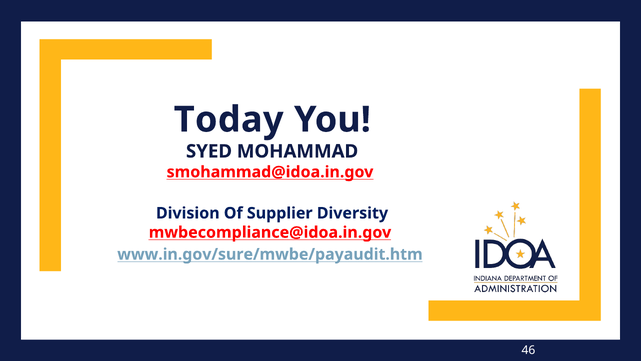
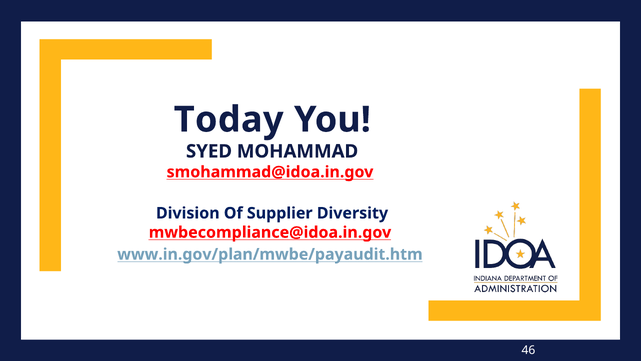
www.in.gov/sure/mwbe/payaudit.htm: www.in.gov/sure/mwbe/payaudit.htm -> www.in.gov/plan/mwbe/payaudit.htm (270, 254)
